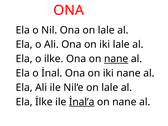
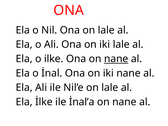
İnal’a underline: present -> none (82, 102)
